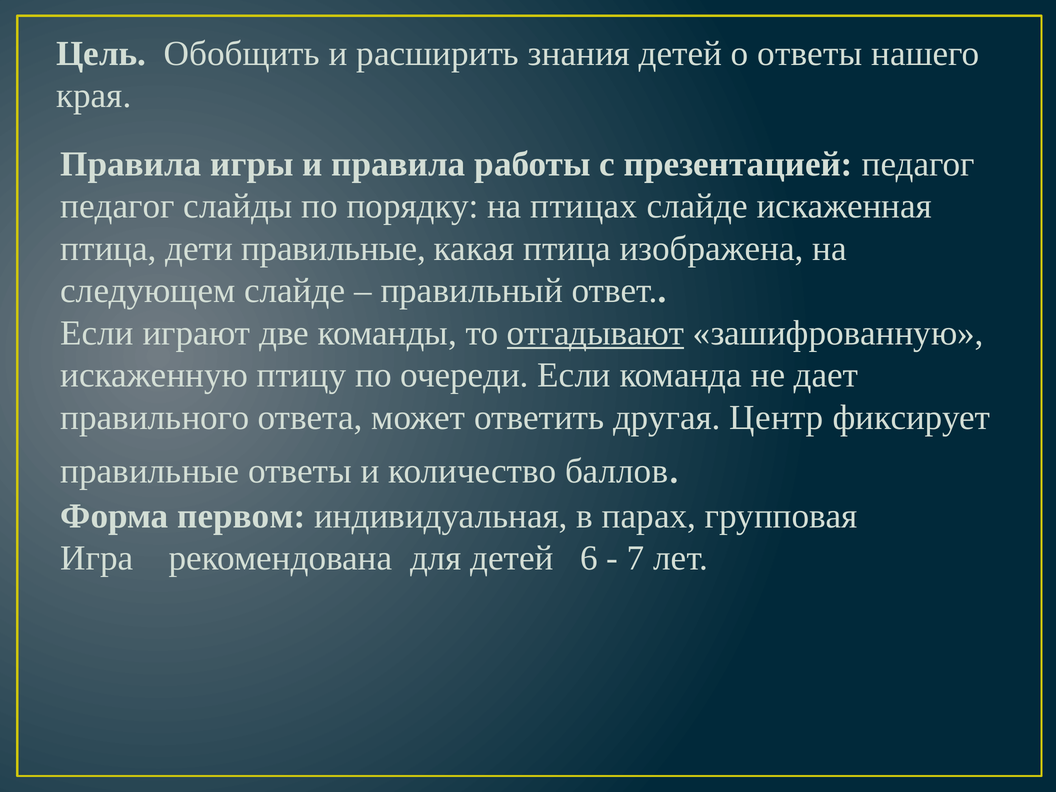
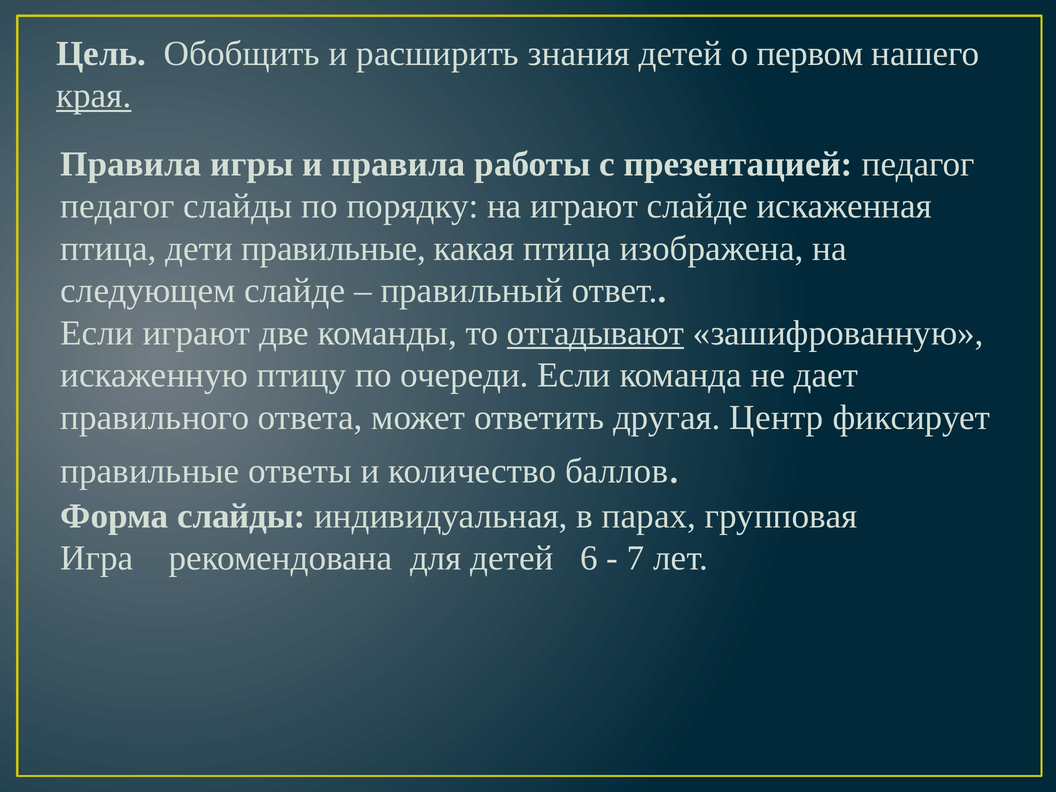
о ответы: ответы -> первом (810, 54)
края underline: none -> present (94, 96)
на птицах: птицах -> играют (584, 206)
Форма первом: первом -> слайды (242, 516)
